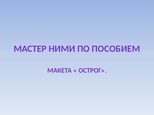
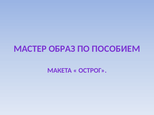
НИМИ: НИМИ -> ОБРАЗ (62, 49)
